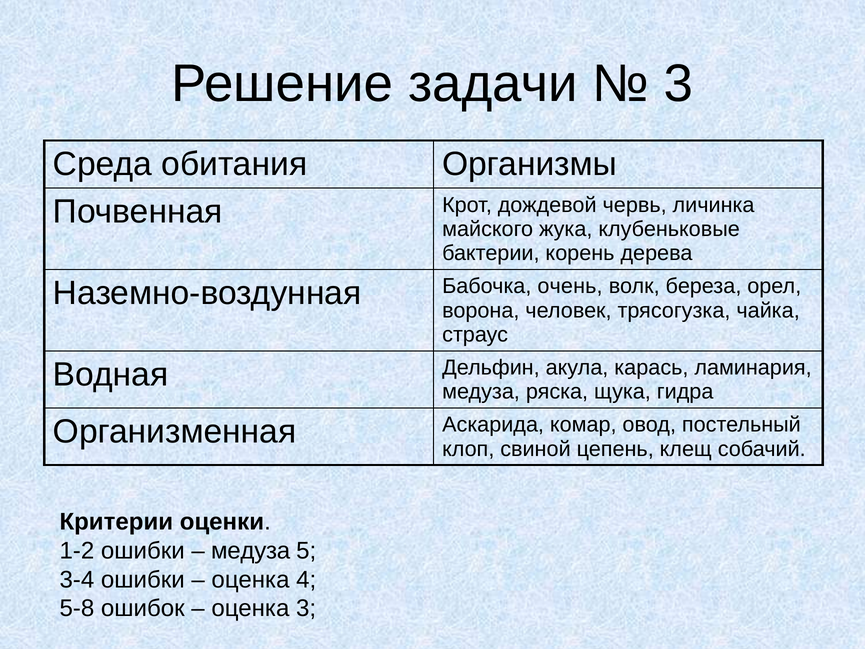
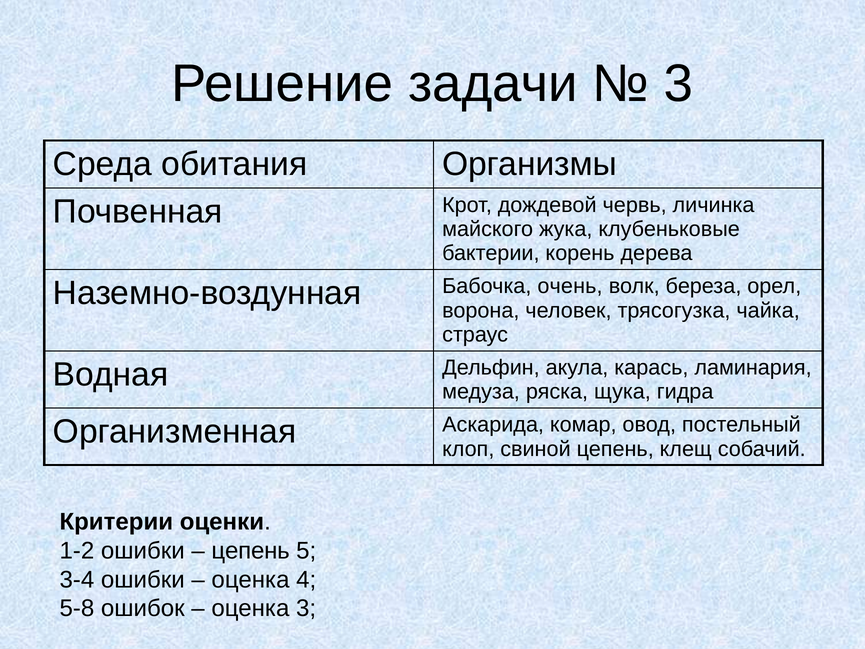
медуза: медуза -> цепень (251, 551)
